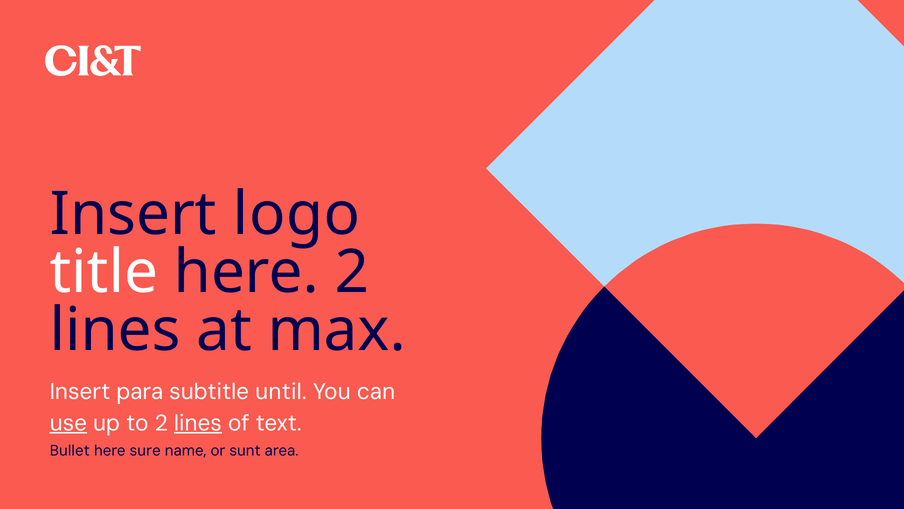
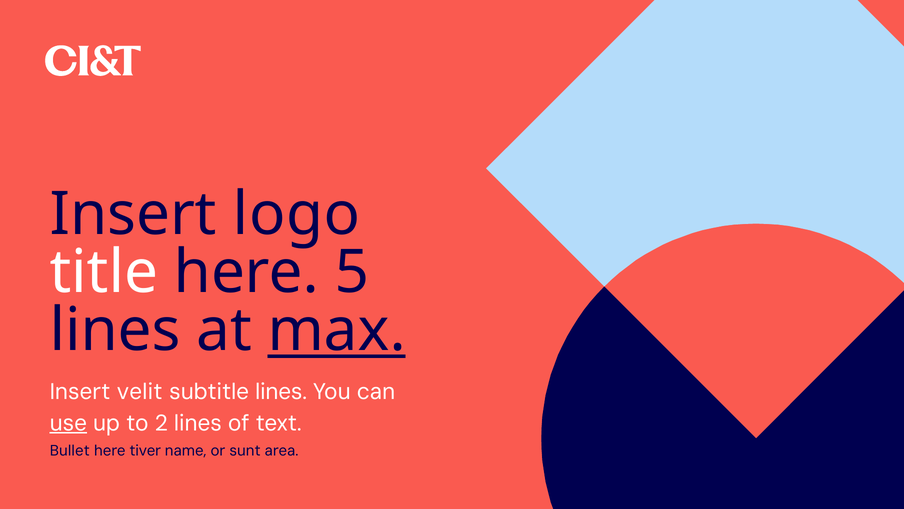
here 2: 2 -> 5 (352, 272)
max underline: none -> present (337, 330)
para: para -> velit (140, 392)
subtitle until: until -> lines (281, 392)
lines underline: present -> none (198, 423)
sure: sure -> tiver (145, 450)
